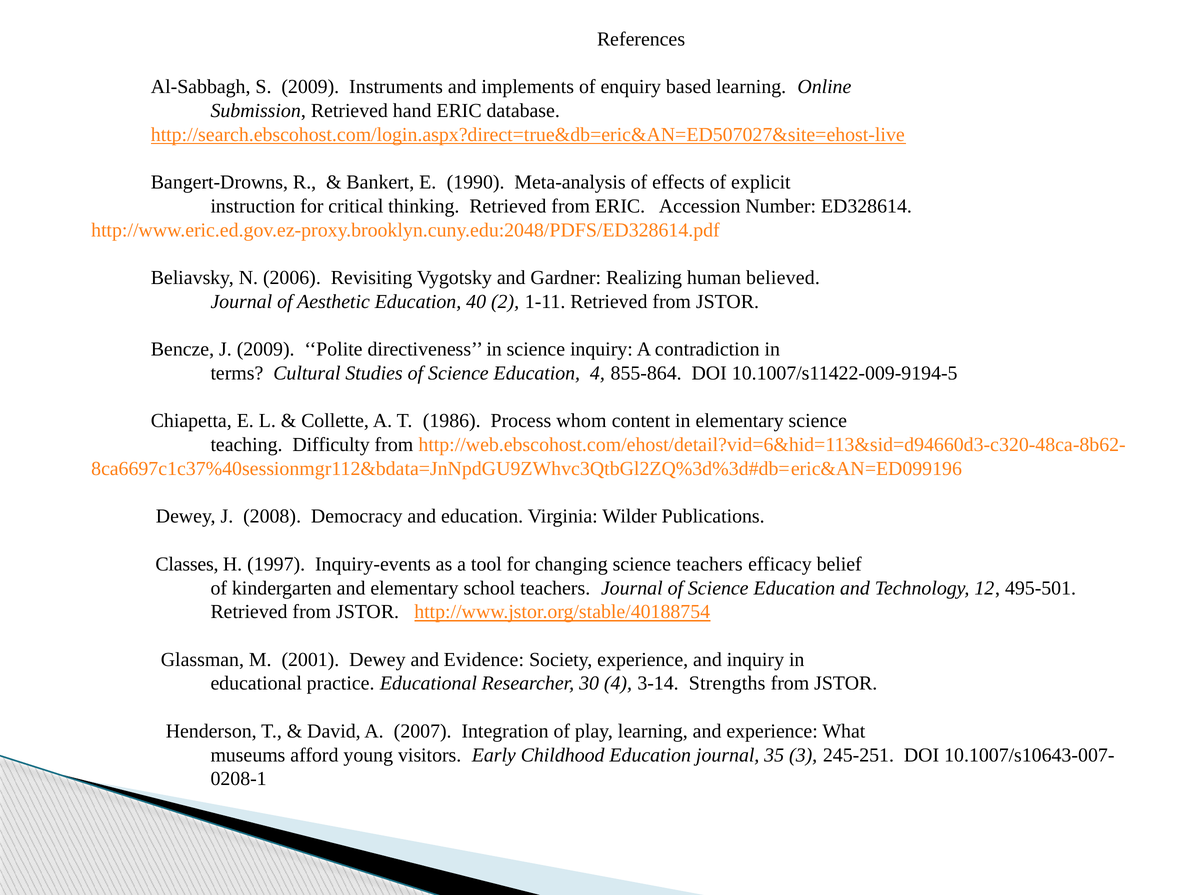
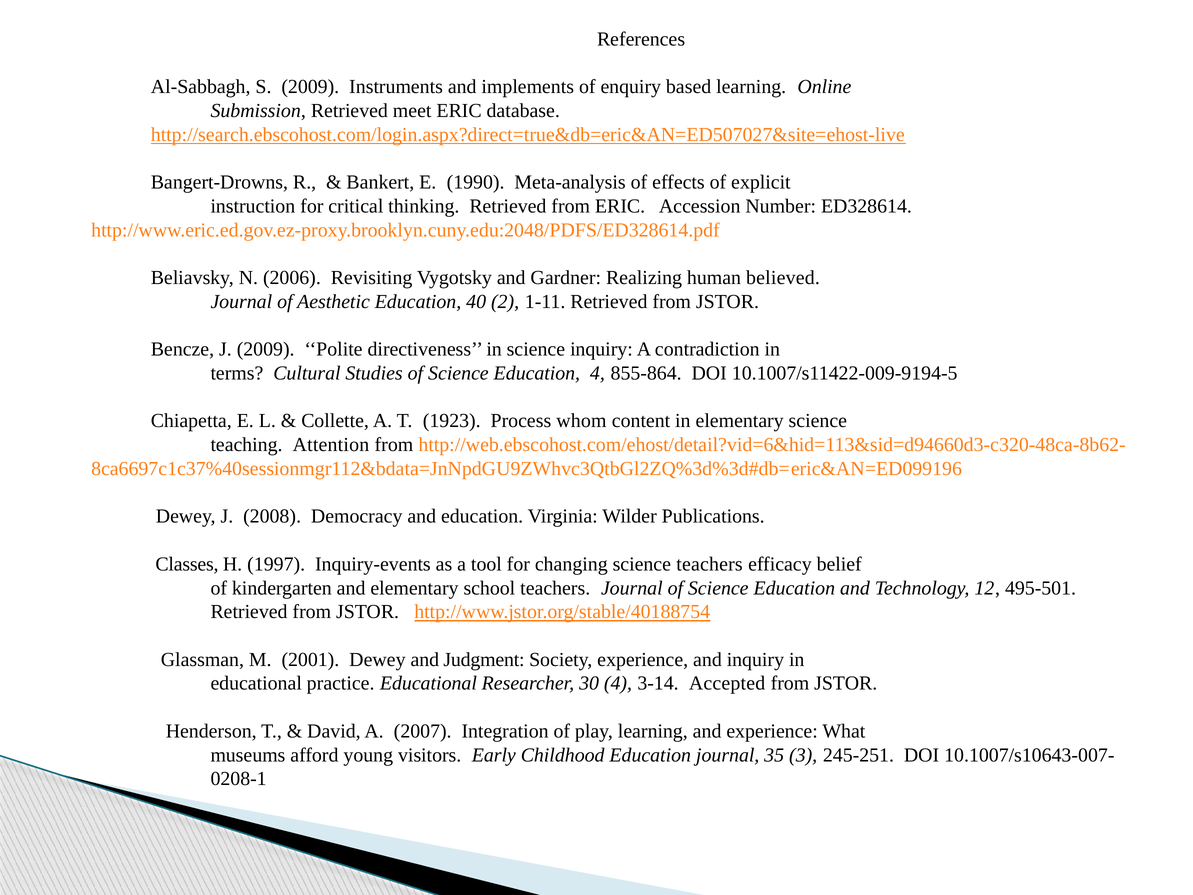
hand: hand -> meet (412, 111)
1986: 1986 -> 1923 (452, 421)
Difficulty: Difficulty -> Attention (331, 445)
Evidence: Evidence -> Judgment (484, 659)
Strengths: Strengths -> Accepted (727, 683)
